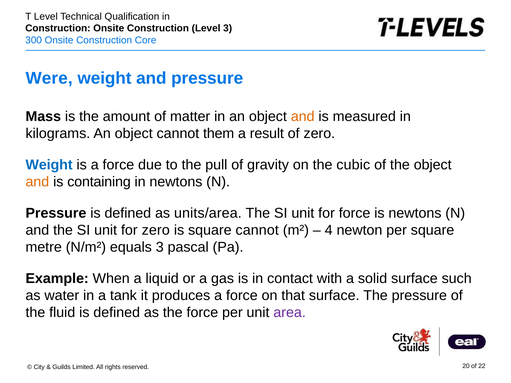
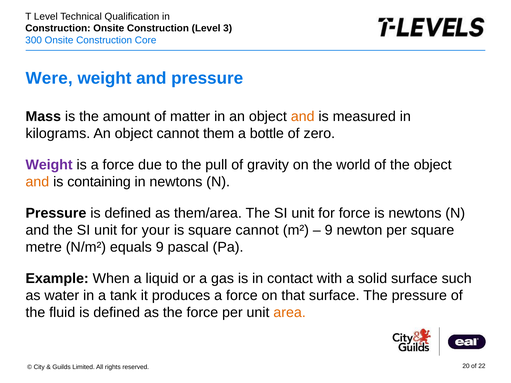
result: result -> bottle (267, 134)
Weight colour: blue -> purple (49, 165)
cubic: cubic -> world (353, 165)
units/area: units/area -> them/area (208, 213)
for zero: zero -> your (156, 230)
4: 4 -> 9 (329, 230)
equals 3: 3 -> 9 (160, 247)
area colour: purple -> orange (290, 313)
